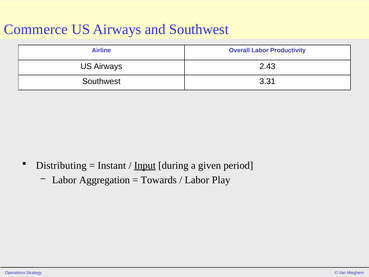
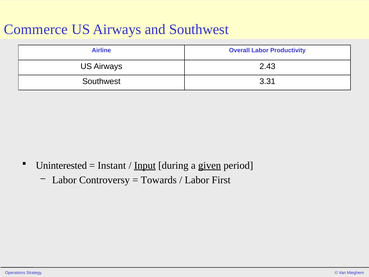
Distributing: Distributing -> Uninterested (61, 165)
given underline: none -> present (210, 165)
Aggregation: Aggregation -> Controversy (104, 180)
Play: Play -> First (221, 180)
